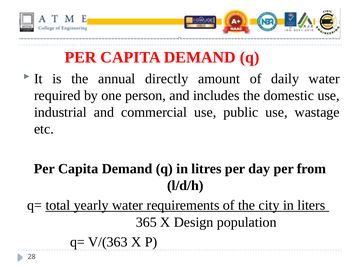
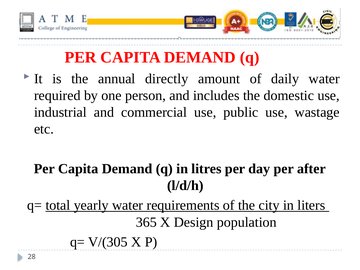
from: from -> after (311, 169)
V/(363: V/(363 -> V/(305 (108, 242)
